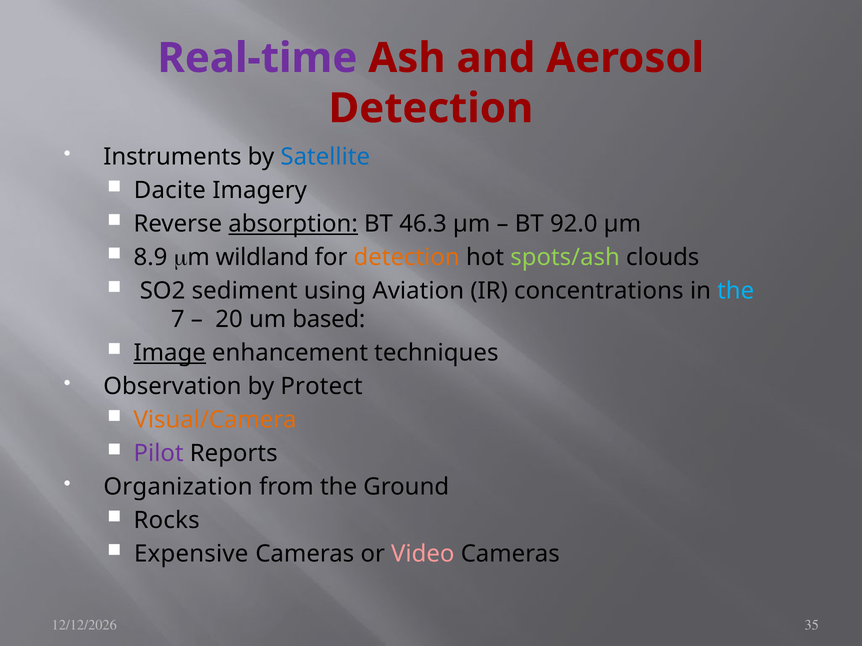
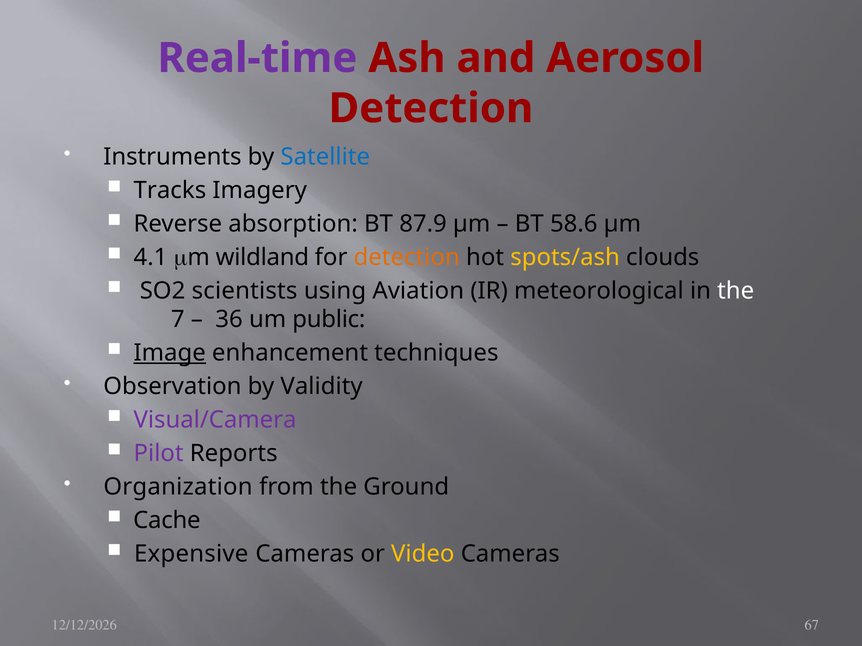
Dacite: Dacite -> Tracks (170, 190)
absorption underline: present -> none (293, 224)
46.3: 46.3 -> 87.9 (423, 224)
92.0: 92.0 -> 58.6 (574, 224)
8.9: 8.9 -> 4.1 (150, 257)
spots/ash colour: light green -> yellow (565, 257)
sediment: sediment -> scientists (245, 291)
concentrations: concentrations -> meteorological (599, 291)
the colour: light blue -> white (736, 291)
20: 20 -> 36 (229, 320)
based: based -> public (329, 320)
Protect: Protect -> Validity (322, 387)
Visual/Camera colour: orange -> purple (215, 420)
Rocks: Rocks -> Cache (167, 521)
Video colour: pink -> yellow (423, 554)
35: 35 -> 67 (812, 625)
